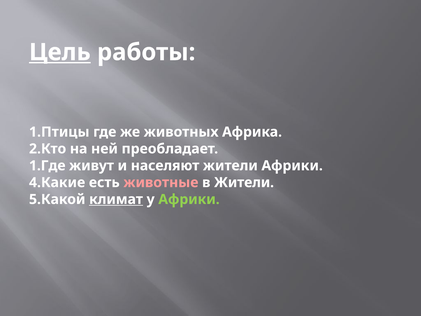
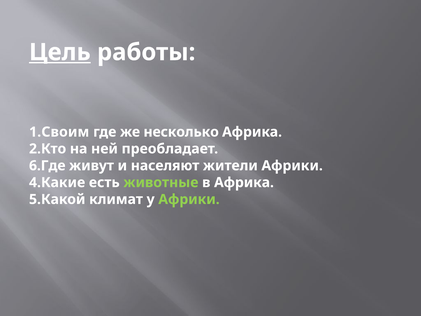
1.Птицы: 1.Птицы -> 1.Своим (59, 132)
животных: животных -> несколько (181, 132)
1.Где: 1.Где -> 6.Где (47, 166)
животные colour: pink -> light green (161, 182)
в Жители: Жители -> Африка (244, 182)
климат underline: present -> none (116, 199)
